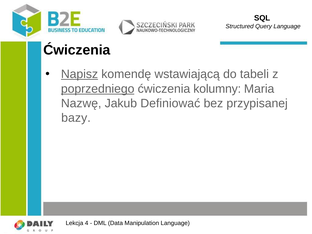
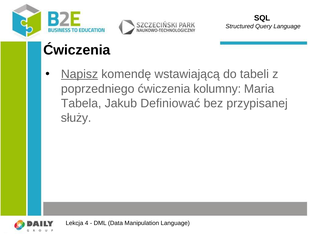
poprzedniego underline: present -> none (98, 89)
Nazwę: Nazwę -> Tabela (81, 103)
bazy: bazy -> służy (76, 118)
